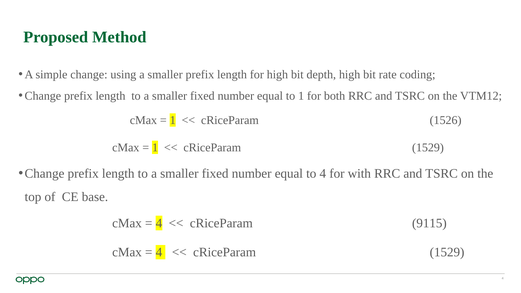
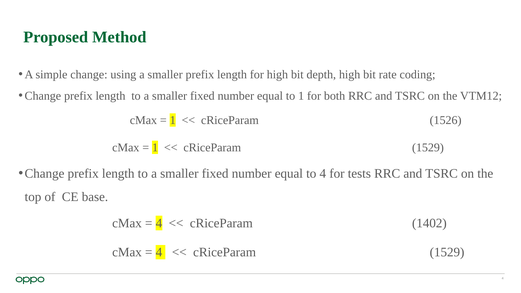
with: with -> tests (359, 174)
9115: 9115 -> 1402 (429, 223)
